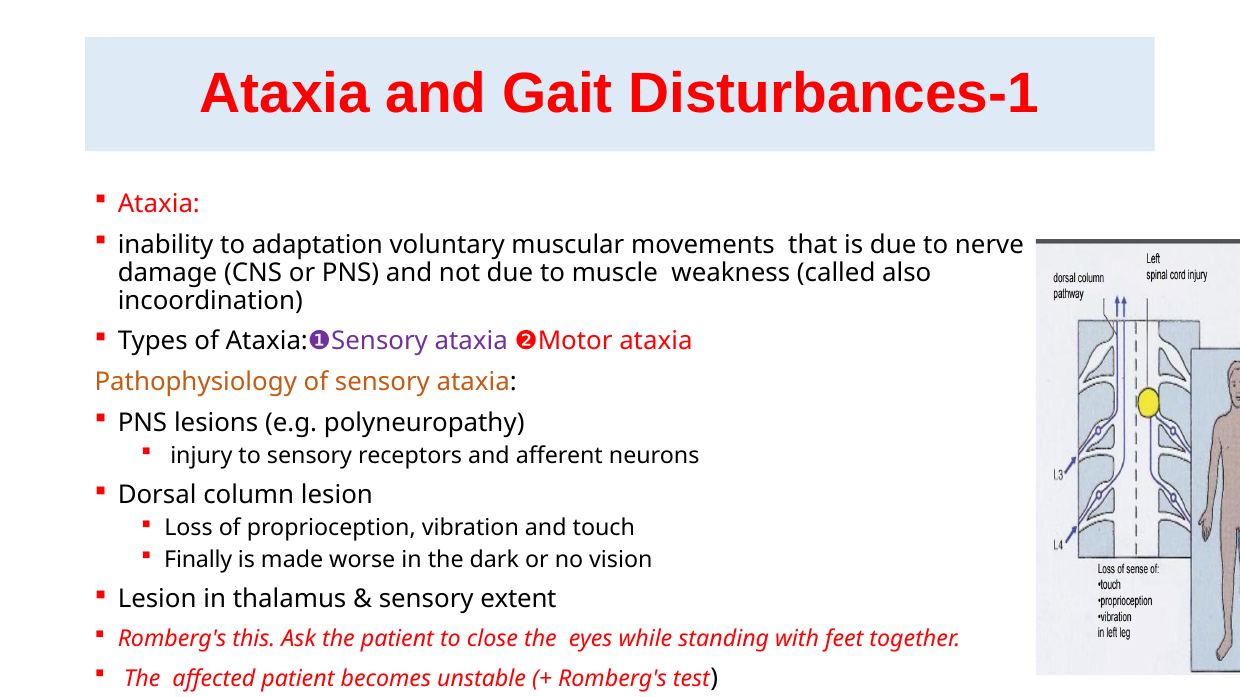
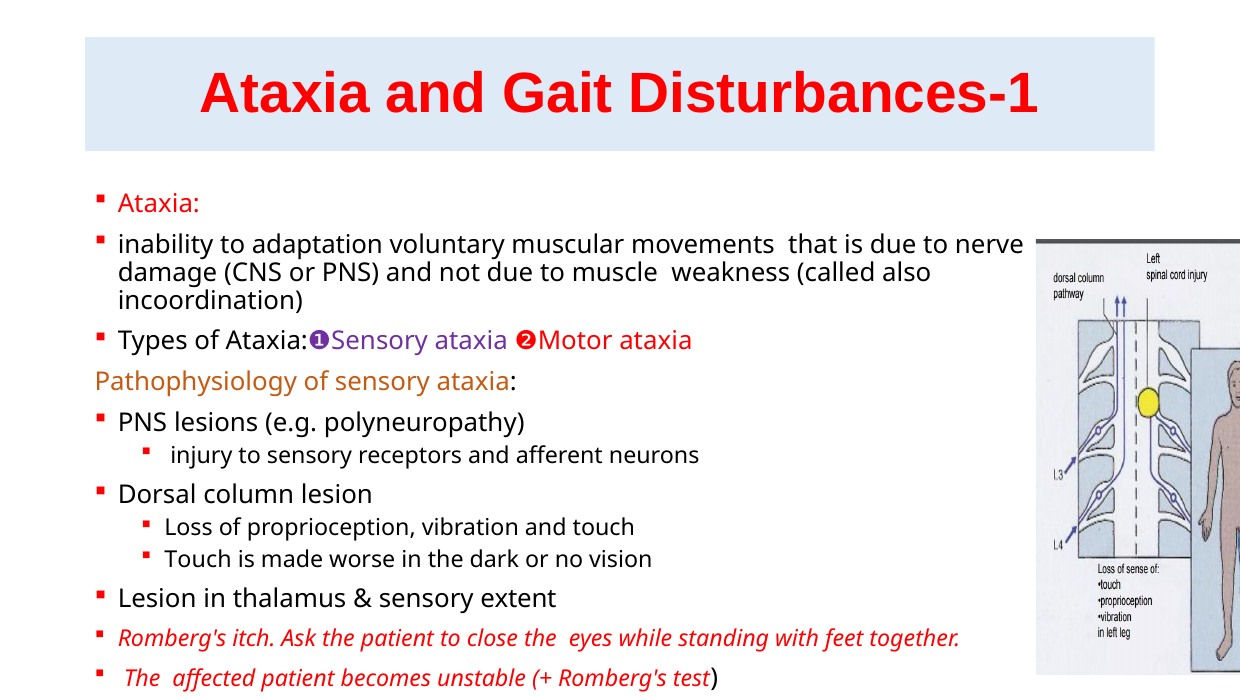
Finally: Finally -> Touch (198, 560)
this: this -> itch (254, 639)
